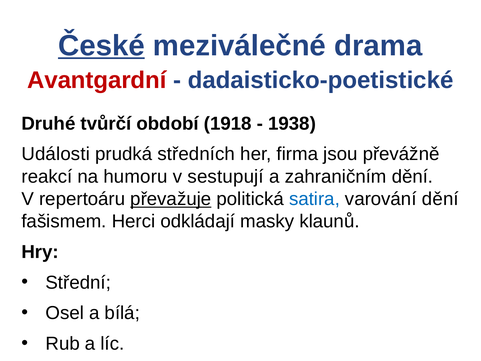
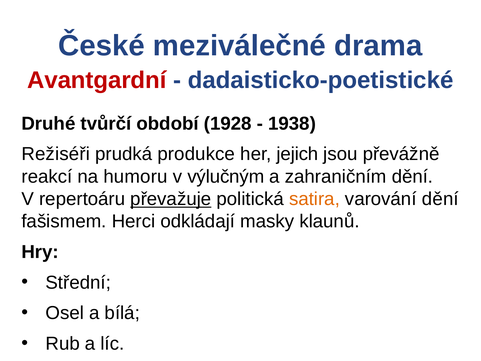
České underline: present -> none (101, 46)
1918: 1918 -> 1928 (228, 123)
Události: Události -> Režiséři (56, 154)
středních: středních -> produkce (196, 154)
firma: firma -> jejich (297, 154)
sestupují: sestupují -> výlučným (226, 176)
satira colour: blue -> orange (314, 199)
